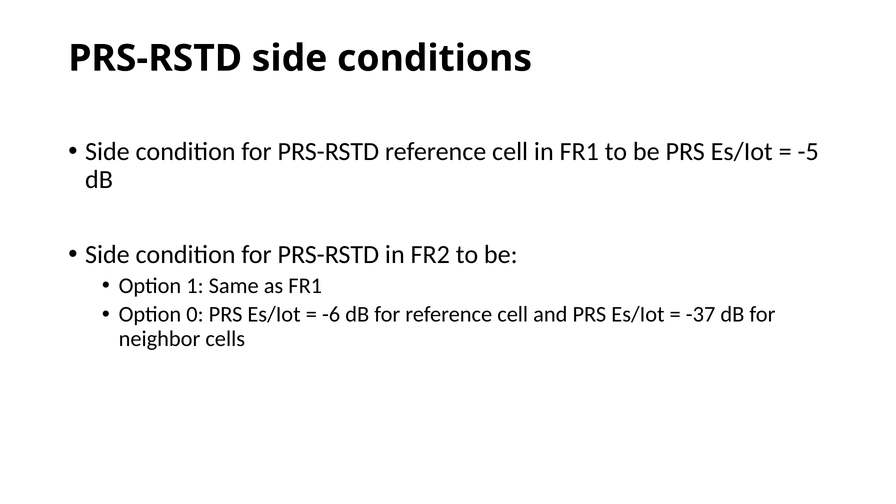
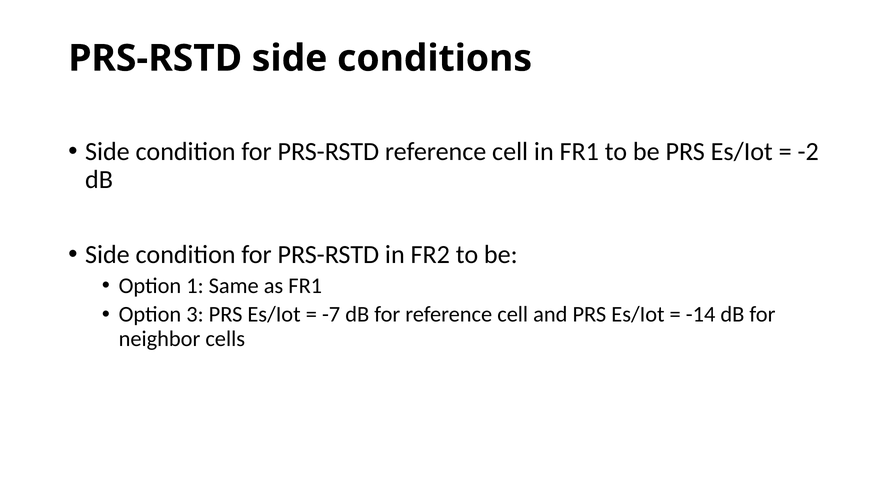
-5: -5 -> -2 (808, 151)
0: 0 -> 3 (195, 315)
-6: -6 -> -7 (331, 315)
-37: -37 -> -14 (701, 315)
